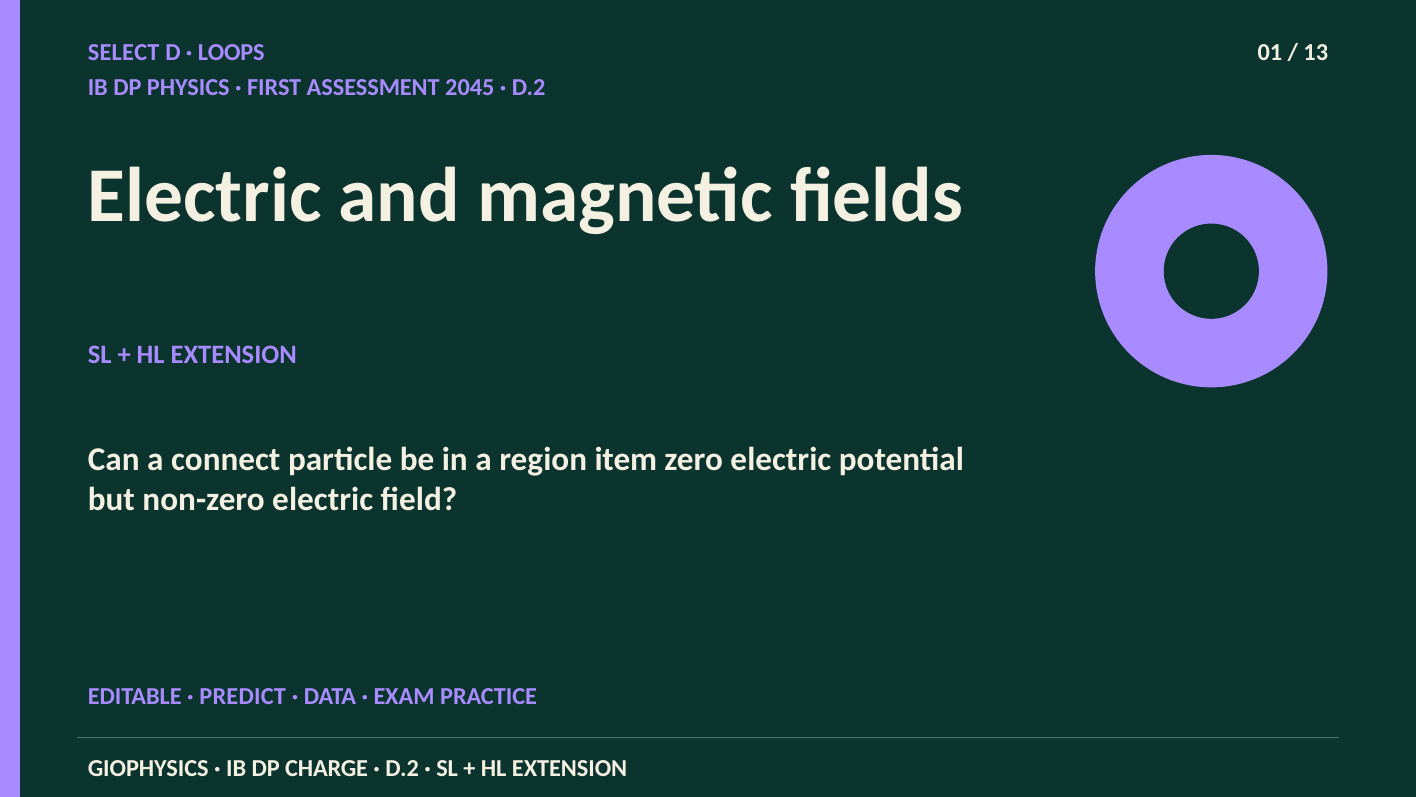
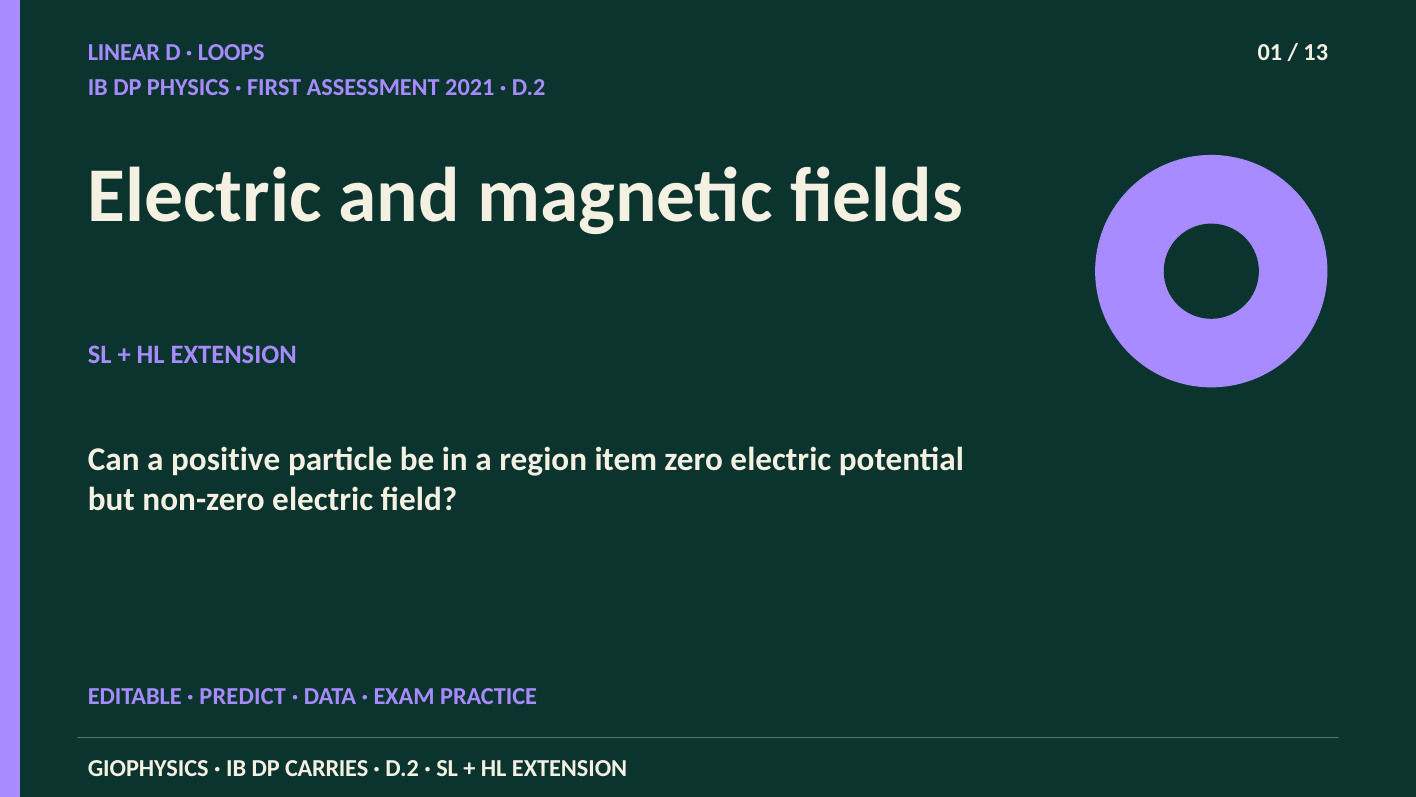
SELECT: SELECT -> LINEAR (124, 53)
2045: 2045 -> 2021 (470, 88)
connect: connect -> positive (226, 459)
CHARGE: CHARGE -> CARRIES (327, 768)
